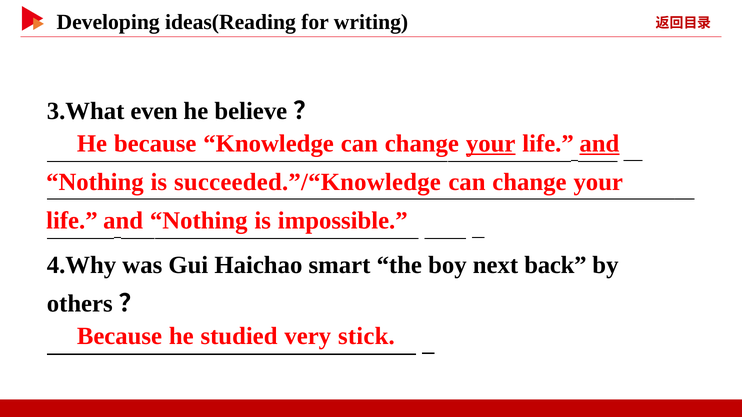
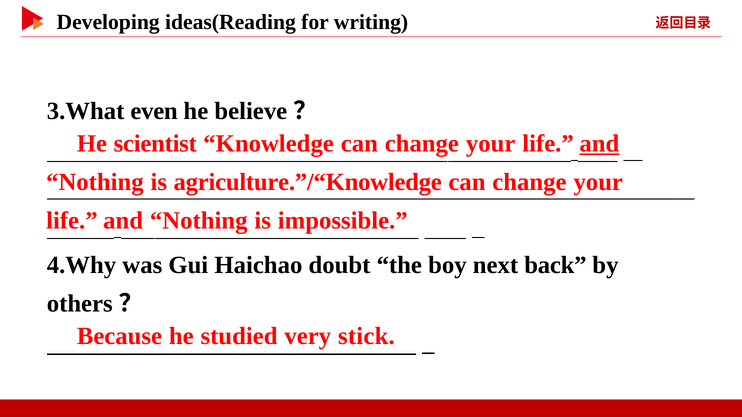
He because: because -> scientist (155, 144)
your underline: present -> none (491, 144)
succeeded.”/“Knowledge: succeeded.”/“Knowledge -> agriculture.”/“Knowledge (308, 182)
smart: smart -> doubt (339, 265)
